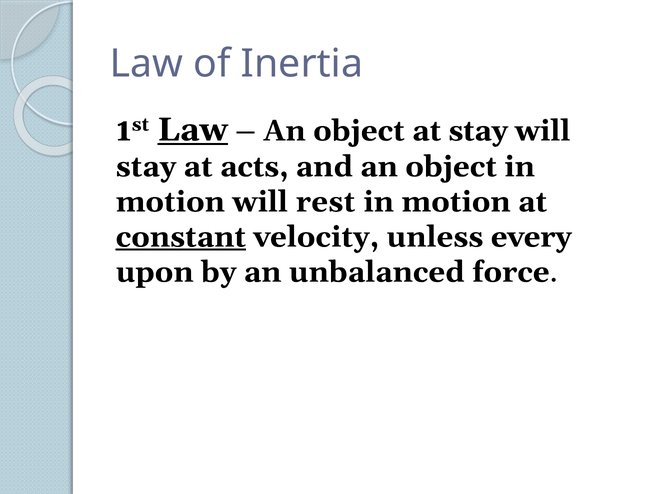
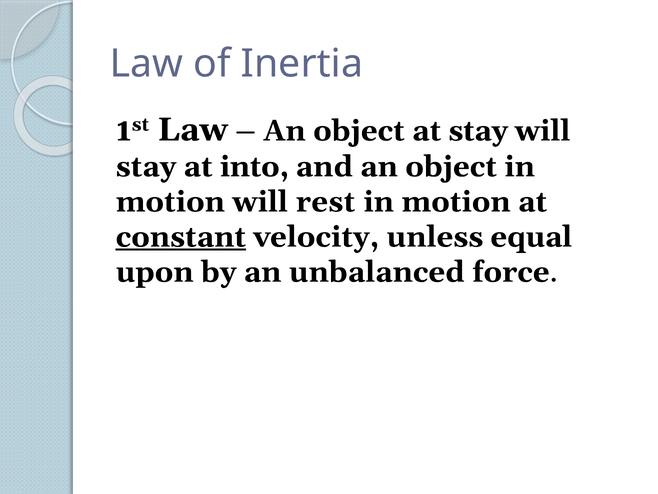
Law underline: present -> none (193, 129)
acts: acts -> into (254, 167)
every: every -> equal (531, 237)
